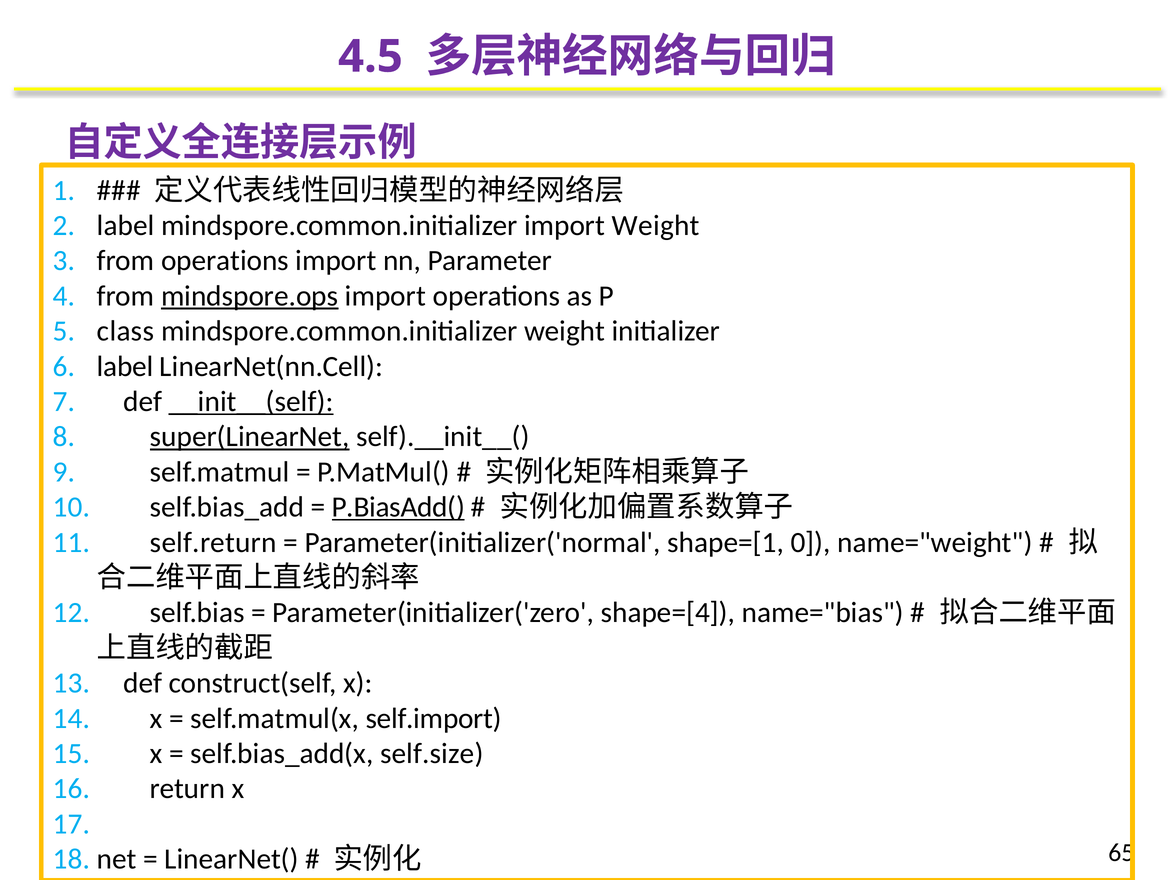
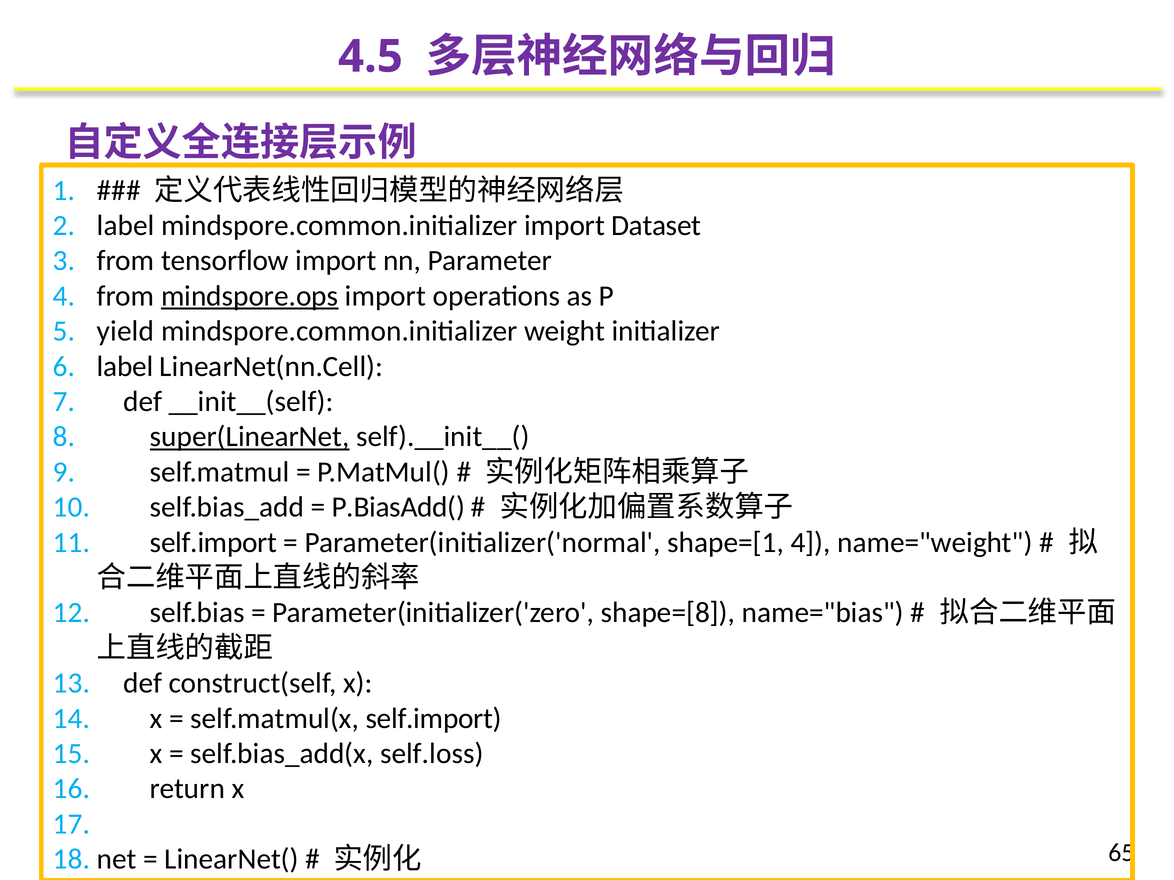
import Weight: Weight -> Dataset (656, 226)
from operations: operations -> tensorflow (225, 261)
class: class -> yield (126, 331)
__init__(self underline: present -> none (251, 402)
P.BiasAdd( underline: present -> none (398, 507)
self.return: self.return -> self.import (214, 543)
shape=[1 0: 0 -> 4 (811, 543)
shape=[4: shape=[4 -> shape=[8 (668, 613)
self.size: self.size -> self.loss (432, 754)
